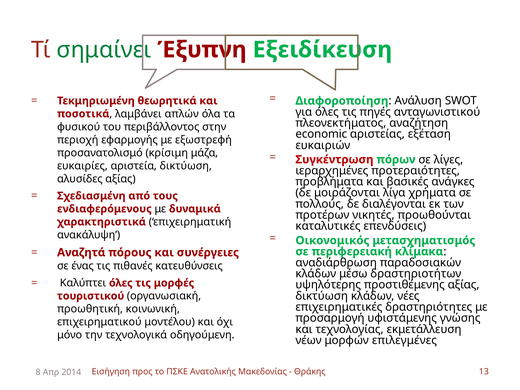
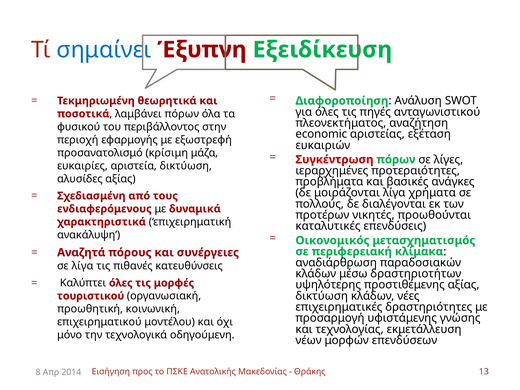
σημαίνει colour: green -> blue (104, 50)
λαμβάνει απλών: απλών -> πόρων (182, 114)
σε ένας: ένας -> λίγα (82, 266)
επιλεγμένες: επιλεγμένες -> επενδύσεων (405, 340)
